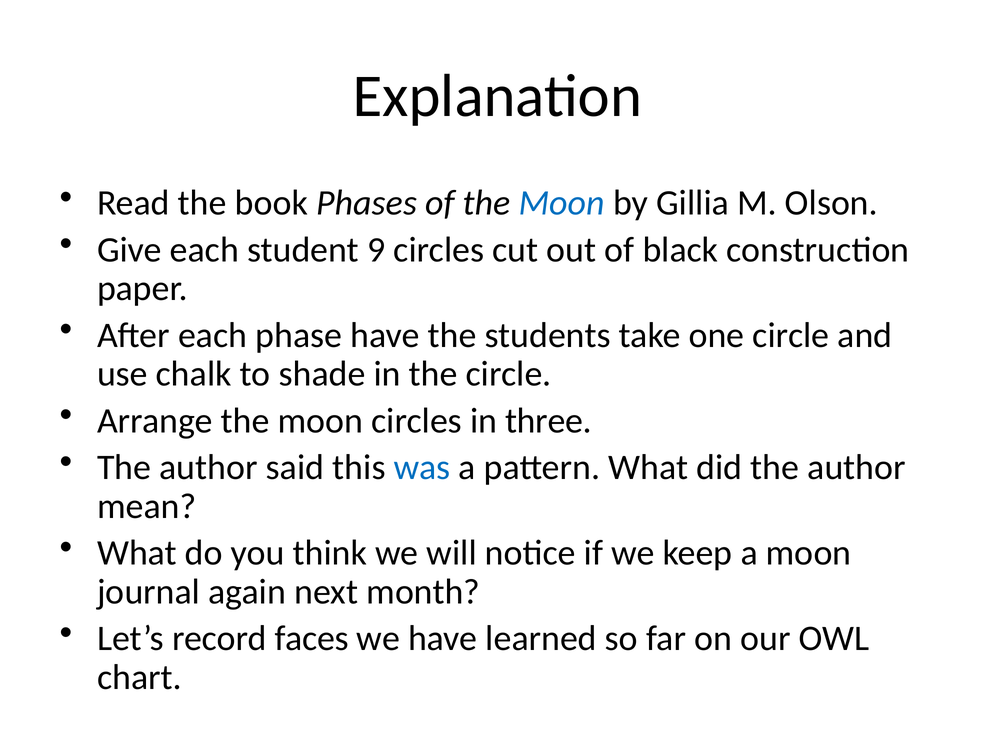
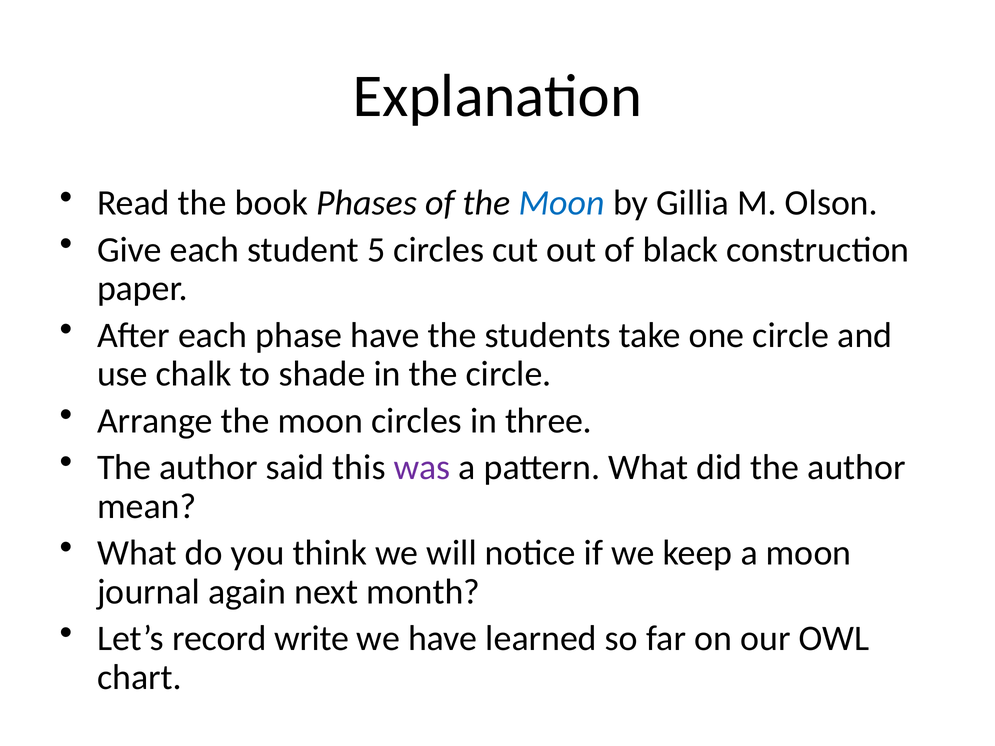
9: 9 -> 5 (376, 250)
was colour: blue -> purple (422, 468)
faces: faces -> write (312, 639)
